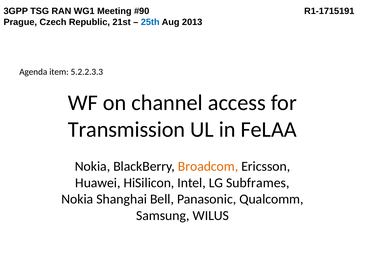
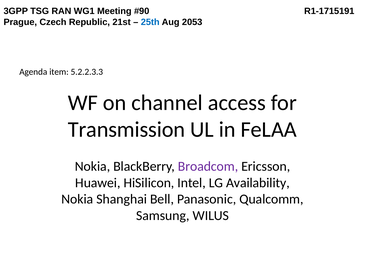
2013: 2013 -> 2053 (192, 22)
Broadcom colour: orange -> purple (208, 166)
Subframes: Subframes -> Availability (258, 183)
